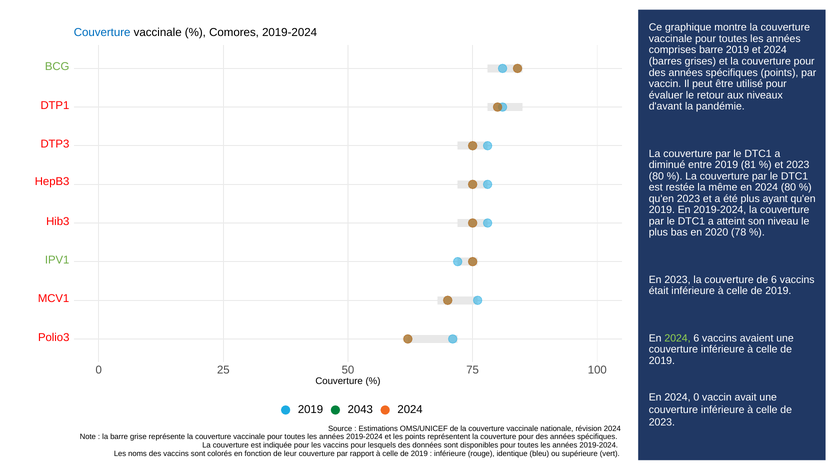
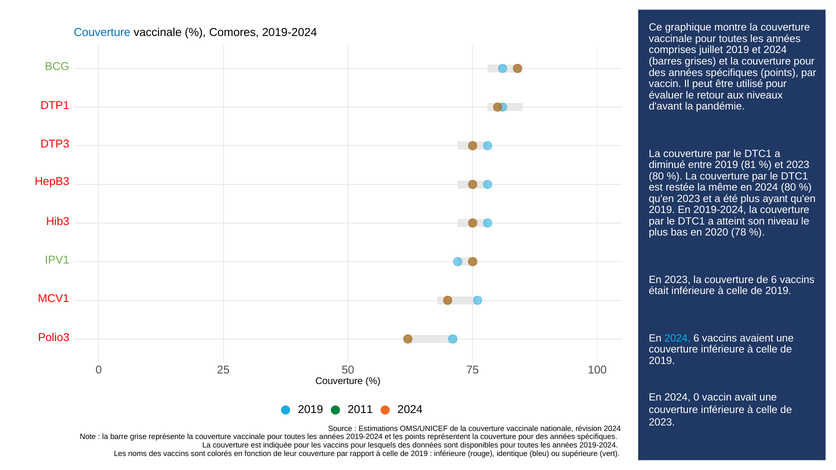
comprises barre: barre -> juillet (711, 50)
2024 colour: light green -> light blue (678, 338)
2043: 2043 -> 2011 (360, 410)
